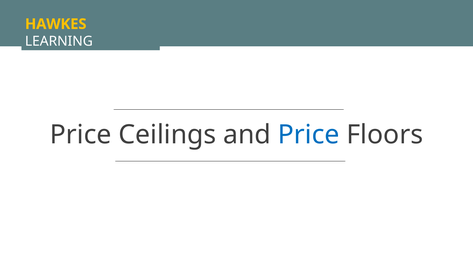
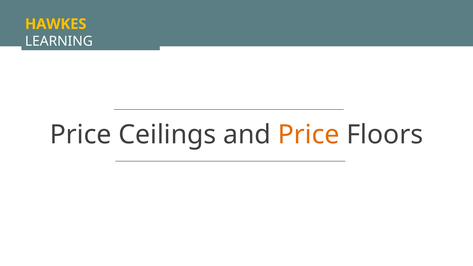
Price colour: blue -> orange (309, 135)
